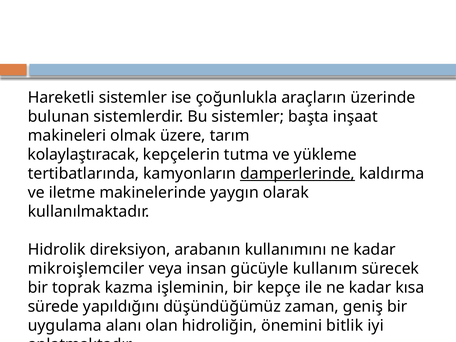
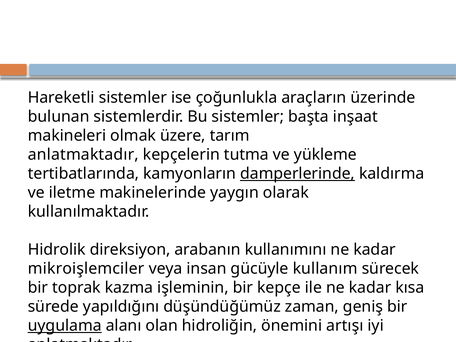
kolaylaştıracak: kolaylaştıracak -> anlatmaktadır (83, 155)
uygulama underline: none -> present (65, 326)
bitlik: bitlik -> artışı (345, 326)
